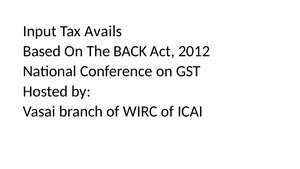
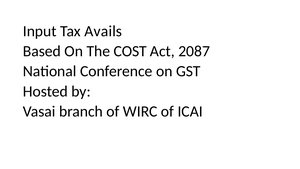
BACK: BACK -> COST (130, 51)
2012: 2012 -> 2087 (194, 51)
